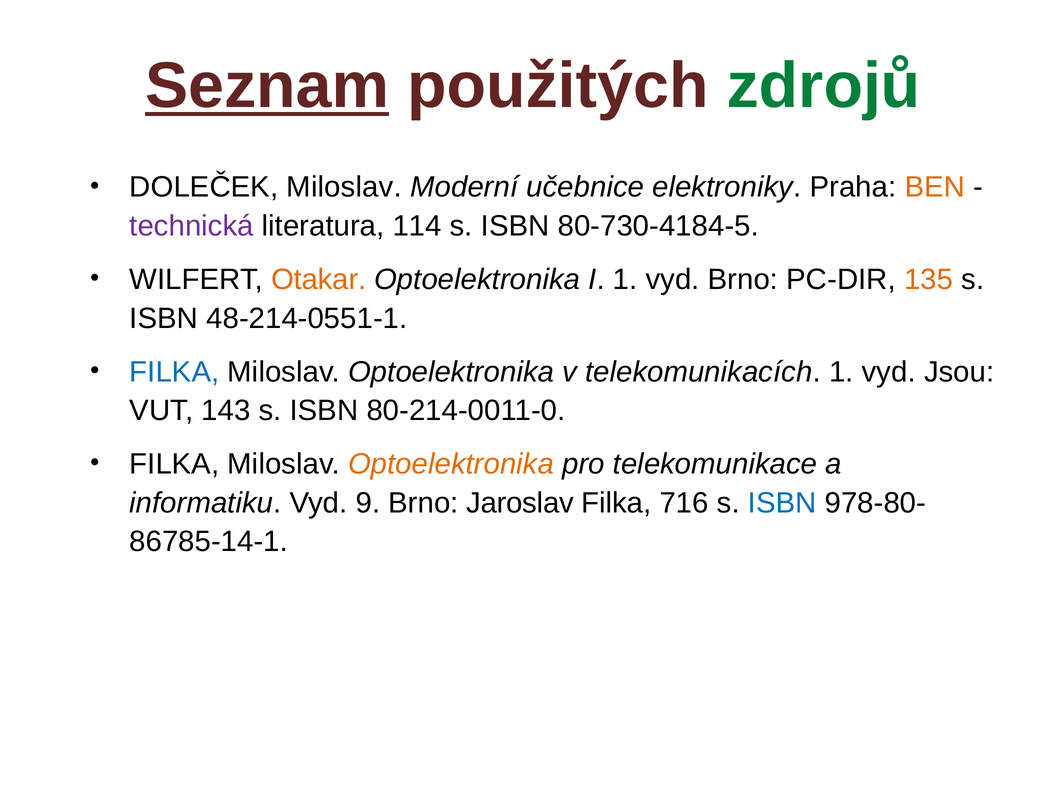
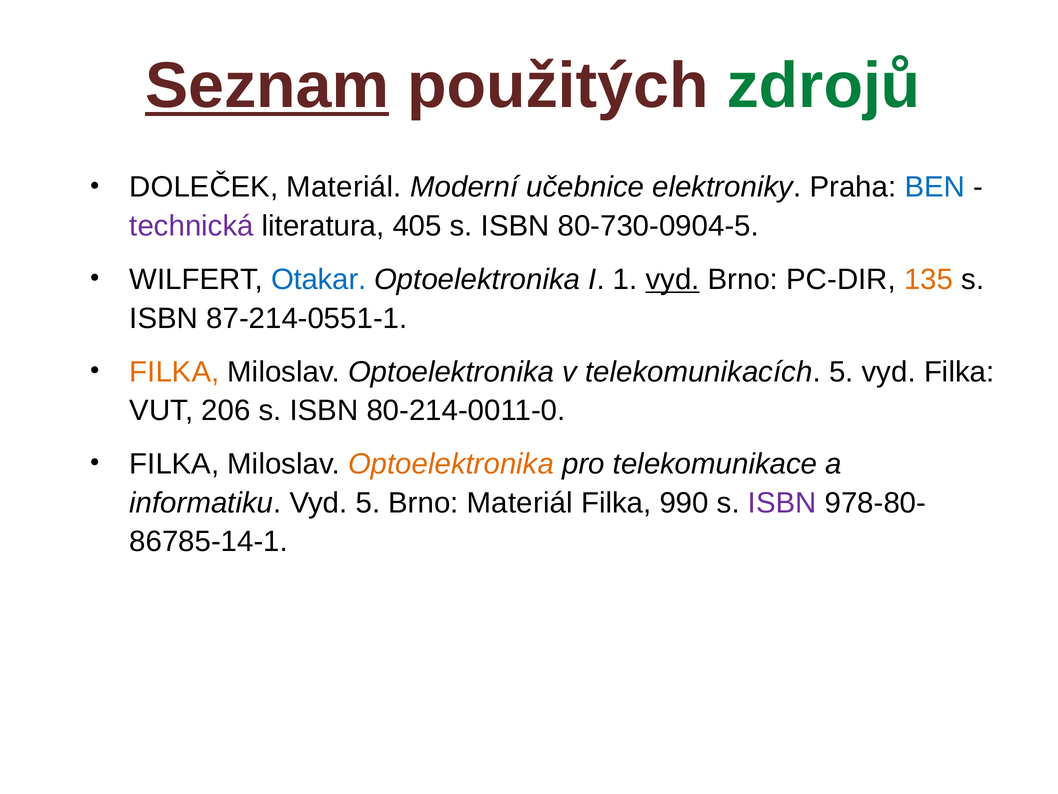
DOLEČEK Miloslav: Miloslav -> Materiál (344, 187)
BEN colour: orange -> blue (935, 187)
114: 114 -> 405 (417, 226)
80-730-4184-5: 80-730-4184-5 -> 80-730-0904-5 (658, 226)
Otakar colour: orange -> blue (319, 279)
vyd underline: none -> present (673, 279)
48-214-0551-1: 48-214-0551-1 -> 87-214-0551-1 (307, 318)
FILKA colour: blue -> orange (174, 372)
telekomunikacích 1: 1 -> 5 (841, 372)
vyd Jsou: Jsou -> Filka (959, 372)
143: 143 -> 206 (226, 410)
Vyd 9: 9 -> 5 (368, 503)
Brno Jaroslav: Jaroslav -> Materiál (520, 503)
716: 716 -> 990 (684, 503)
ISBN colour: blue -> purple (782, 503)
